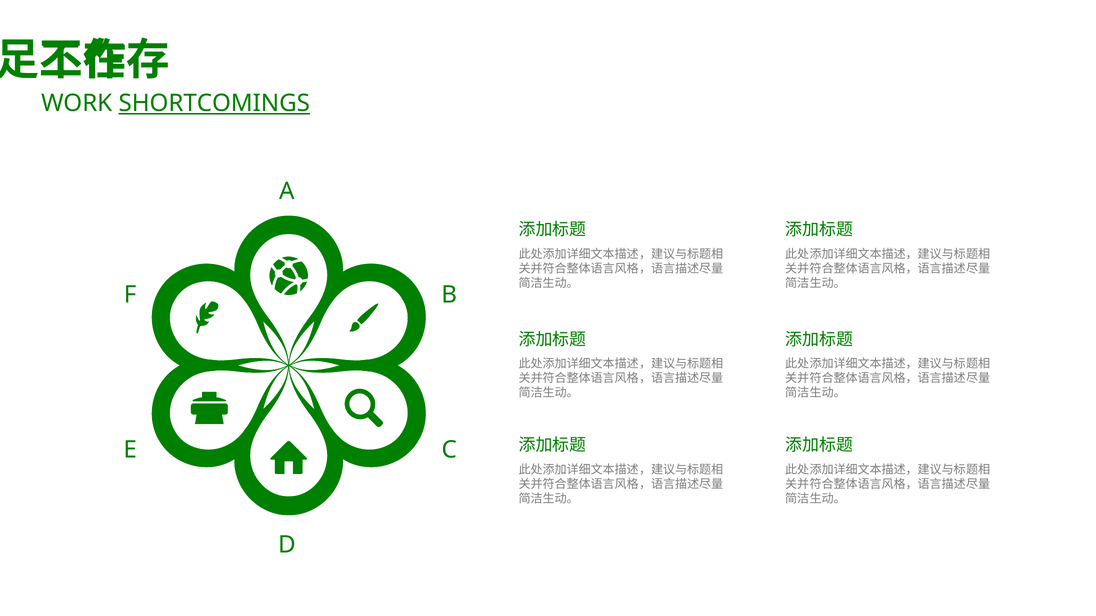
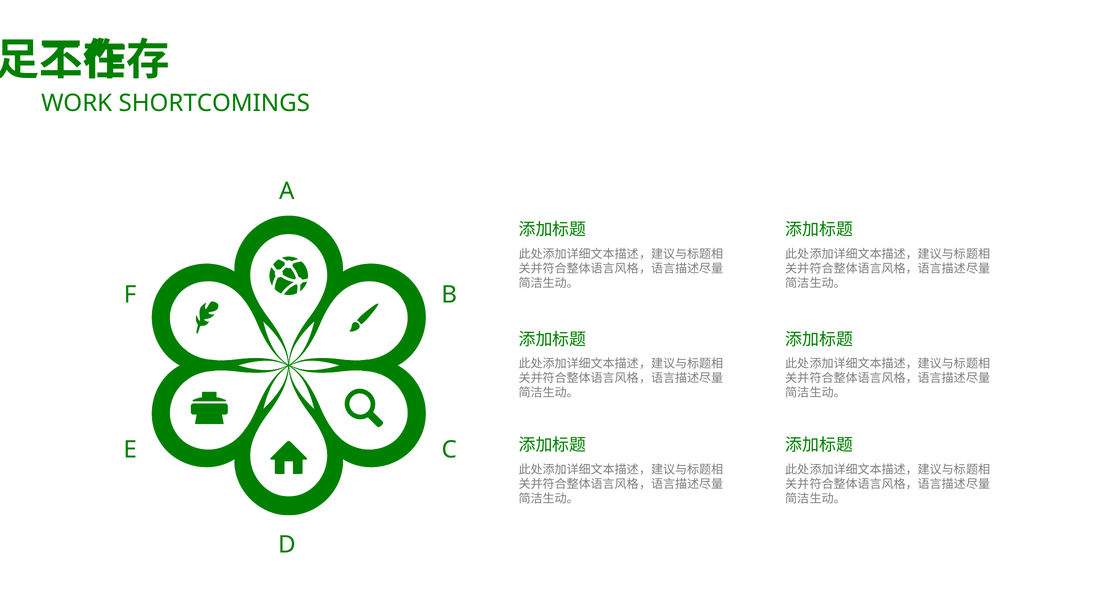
SHORTCOMINGS underline: present -> none (214, 103)
